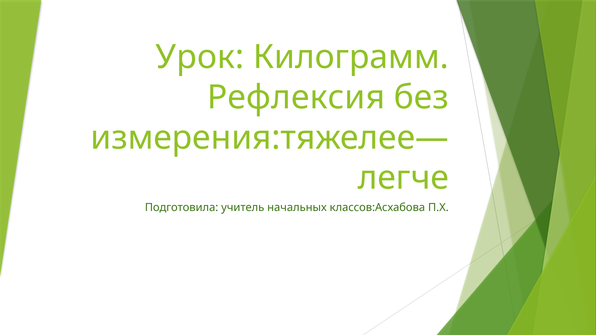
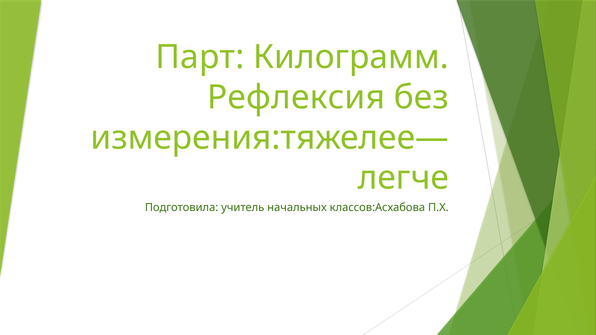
Урок: Урок -> Парт (200, 57)
